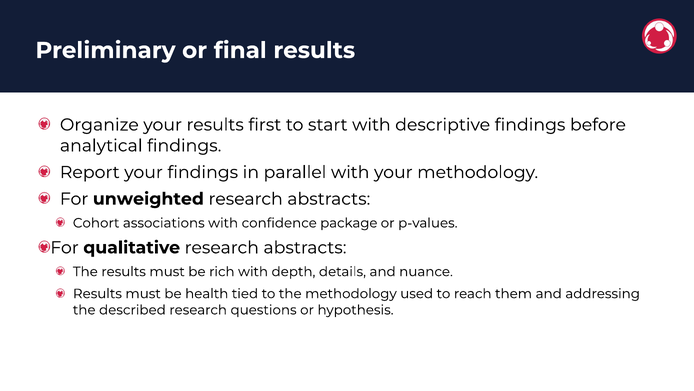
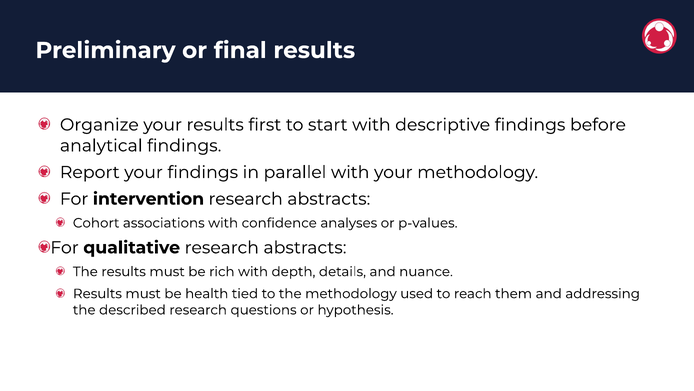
unweighted: unweighted -> intervention (148, 199)
package: package -> analyses (349, 223)
